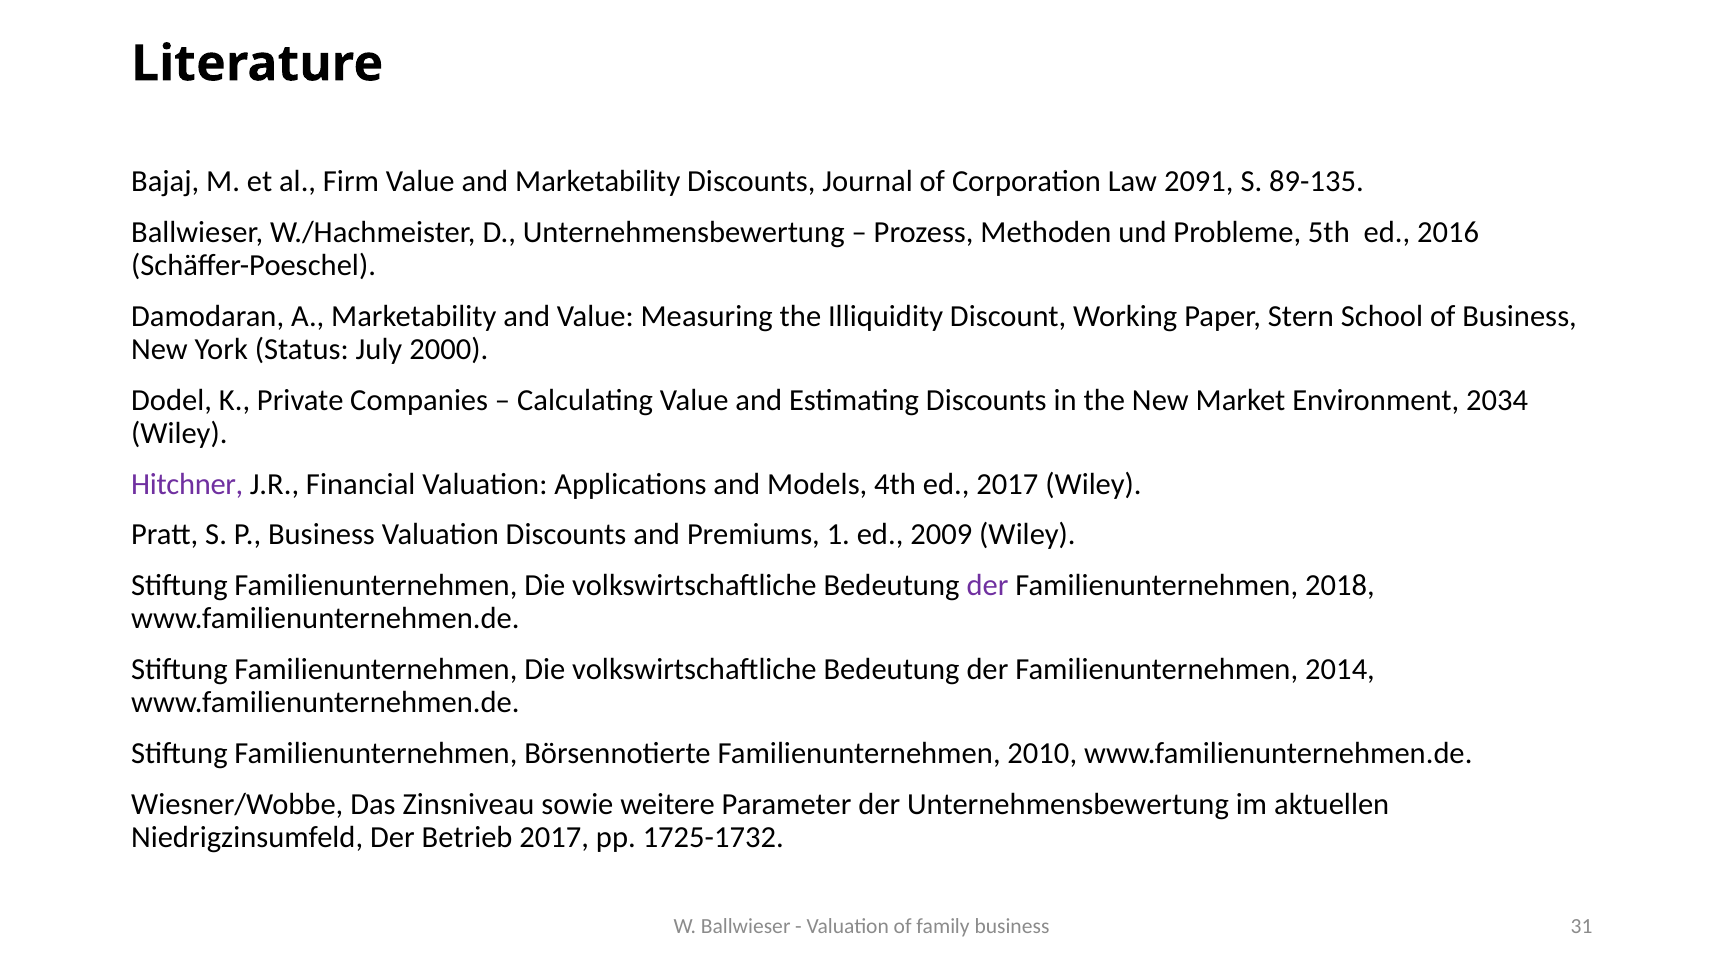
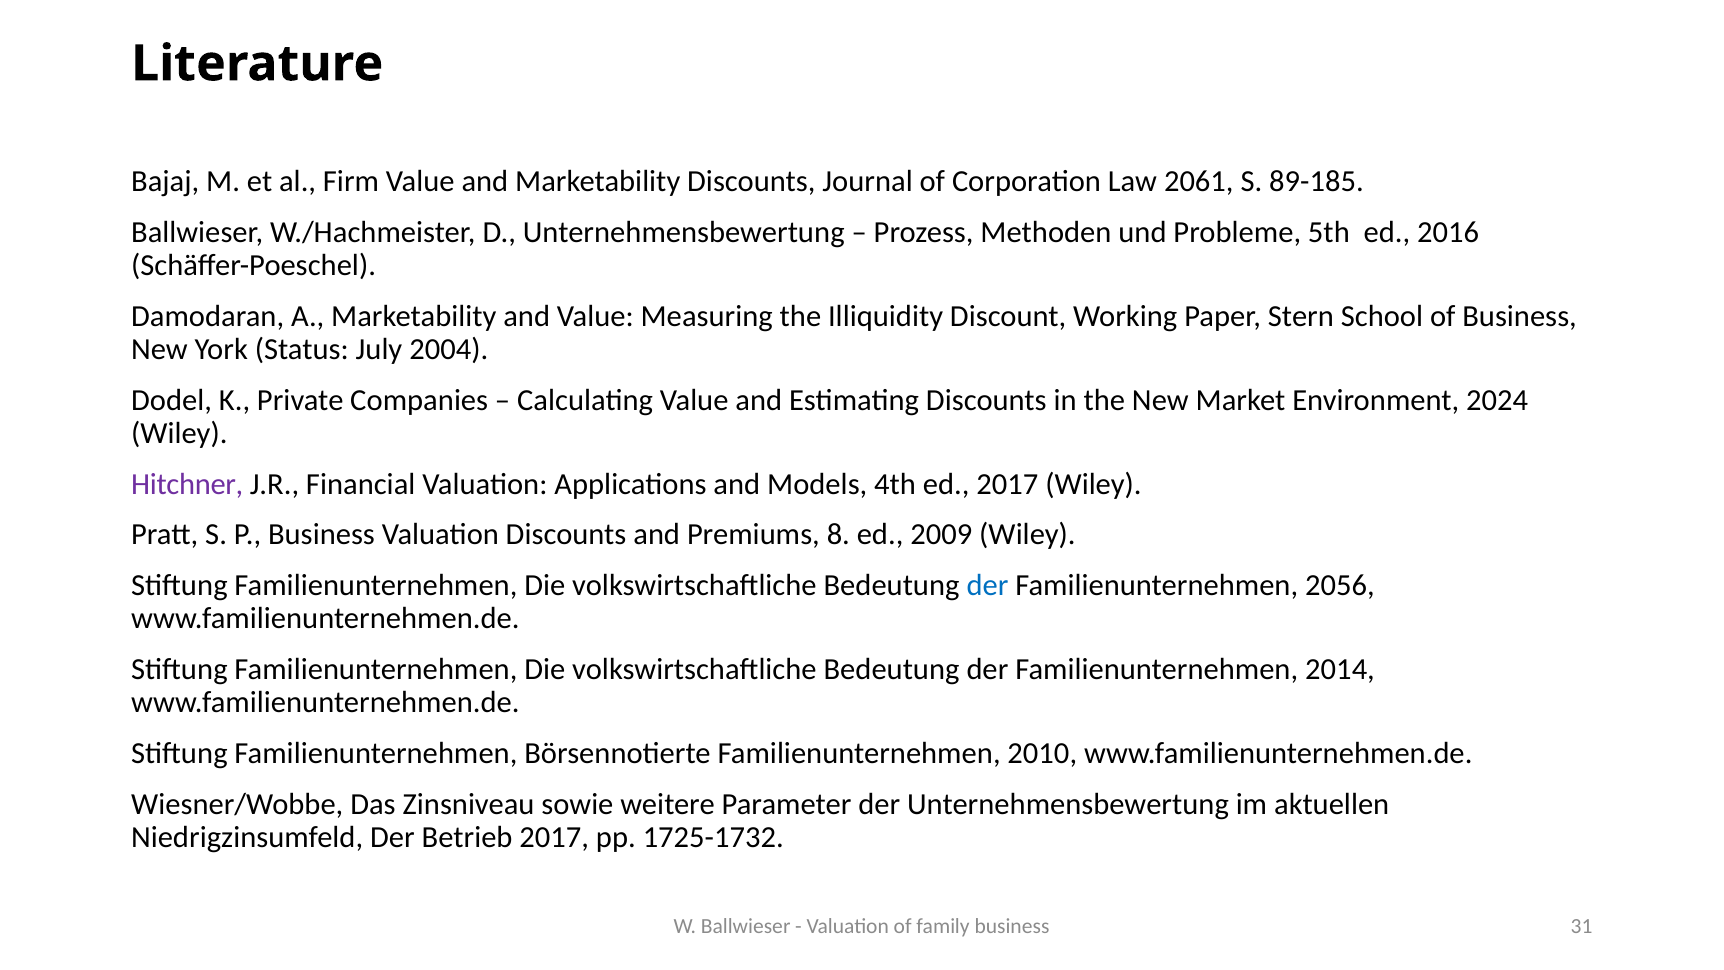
2091: 2091 -> 2061 (1199, 181)
89-135: 89-135 -> 89-185 (1316, 181)
2000: 2000 -> 2004 (449, 349)
2034: 2034 -> 2024 (1497, 400)
1: 1 -> 8 (838, 535)
der colour: purple -> blue (987, 586)
2018: 2018 -> 2056 (1340, 586)
